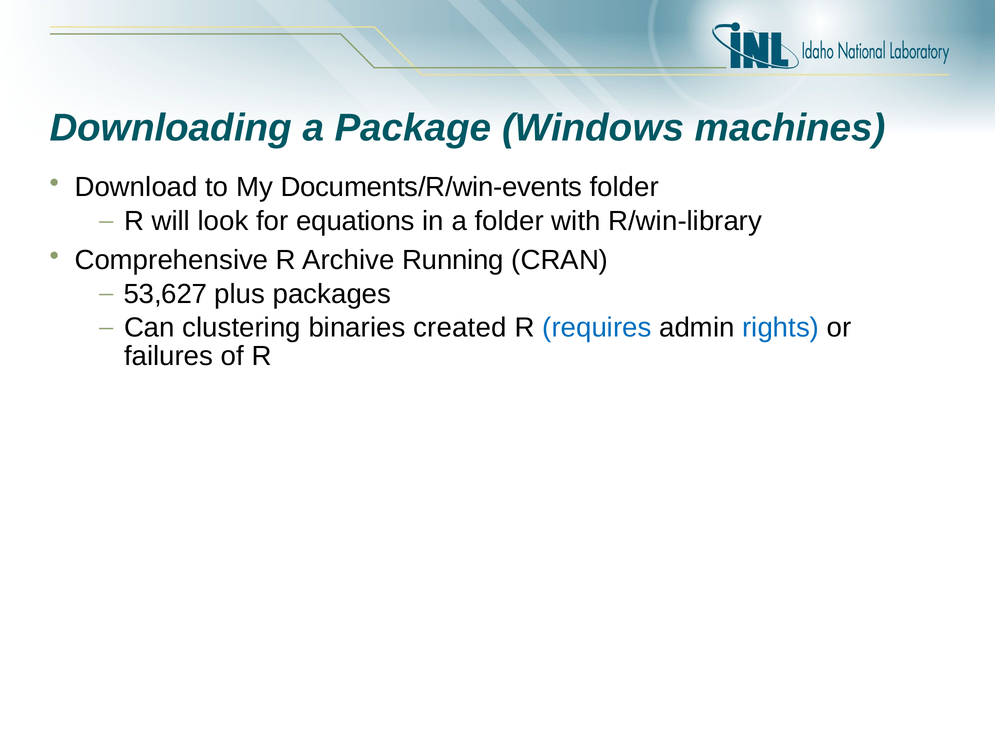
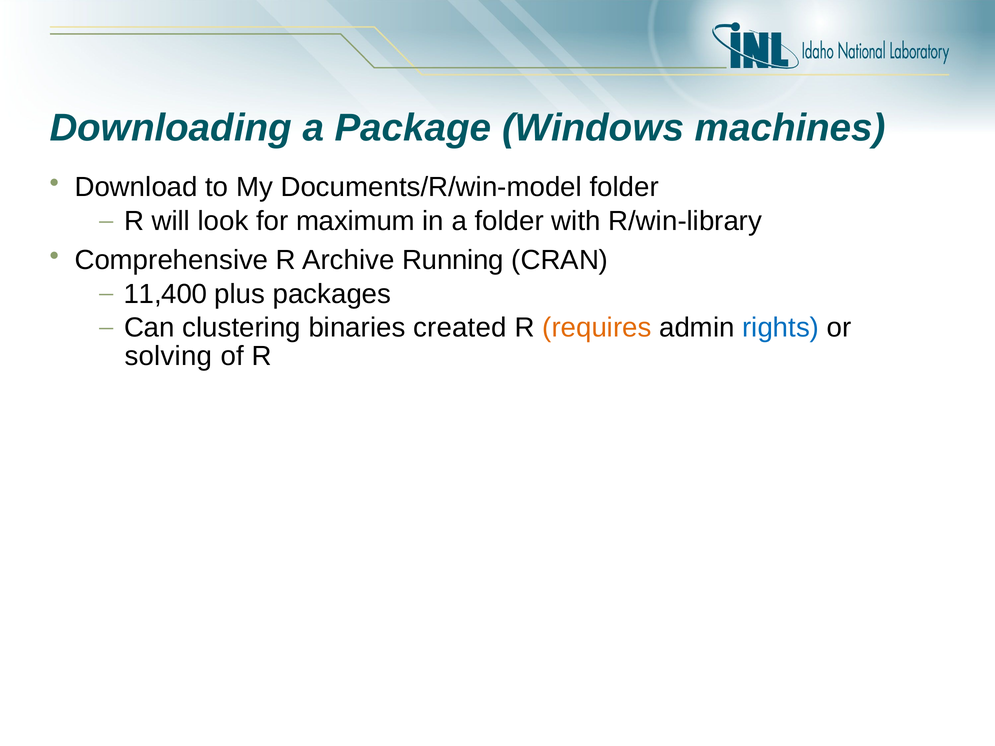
Documents/R/win-events: Documents/R/win-events -> Documents/R/win-model (431, 187)
equations: equations -> maximum (355, 221)
53,627: 53,627 -> 11,400 (165, 294)
requires colour: blue -> orange (597, 328)
failures: failures -> solving (168, 356)
